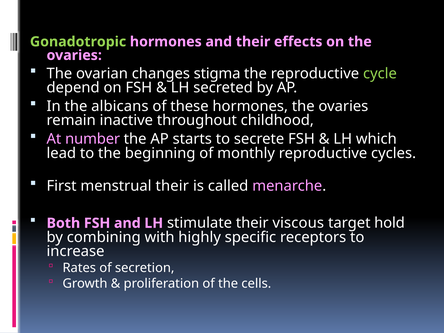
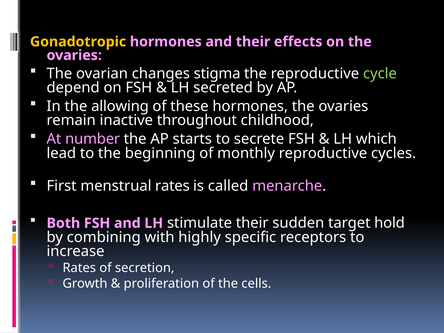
Gonadotropic colour: light green -> yellow (78, 42)
albicans: albicans -> allowing (120, 106)
menstrual their: their -> rates (172, 186)
viscous: viscous -> sudden (298, 223)
